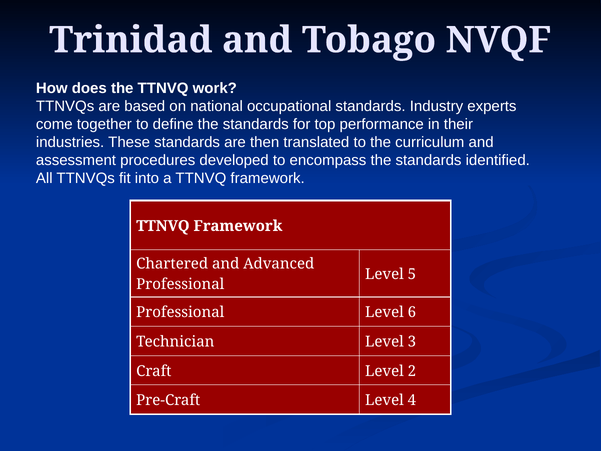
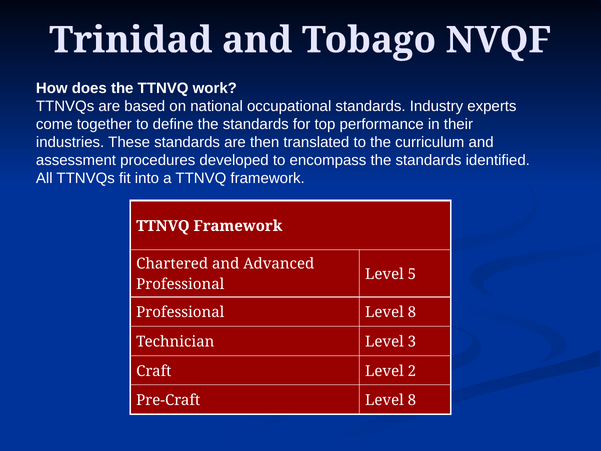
Professional Level 6: 6 -> 8 (412, 312)
Pre-Craft Level 4: 4 -> 8 (412, 400)
